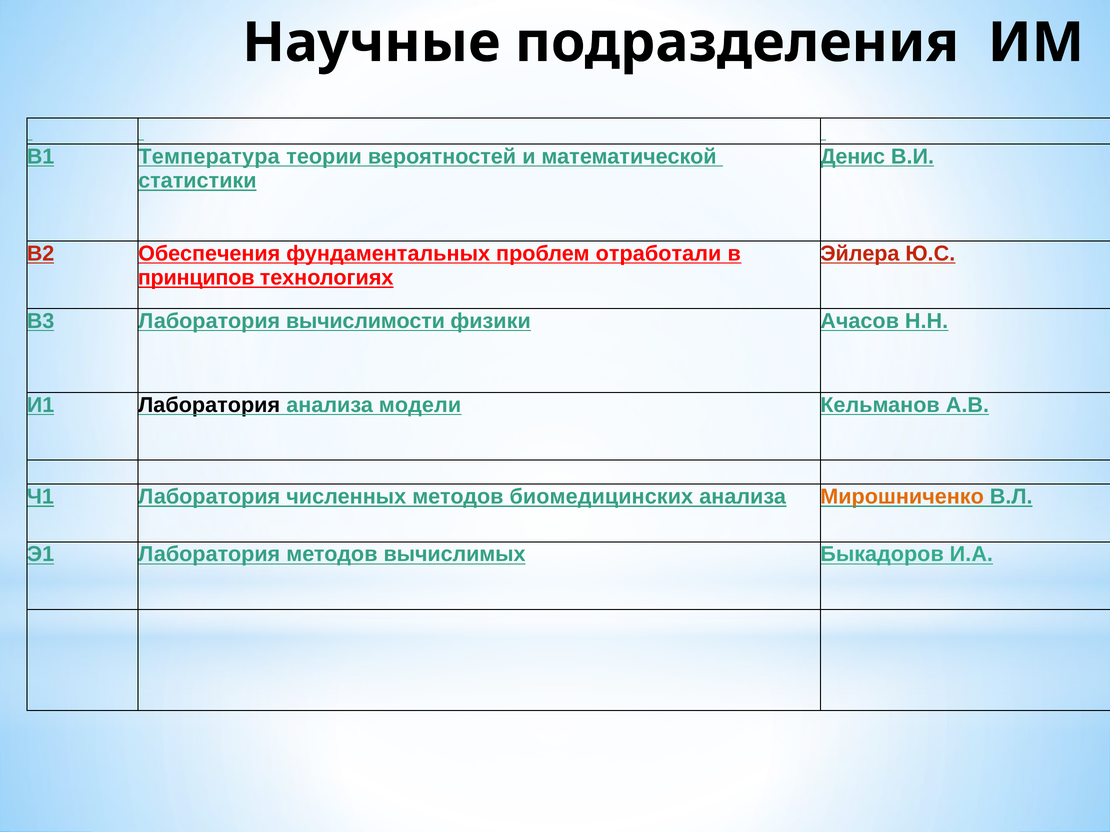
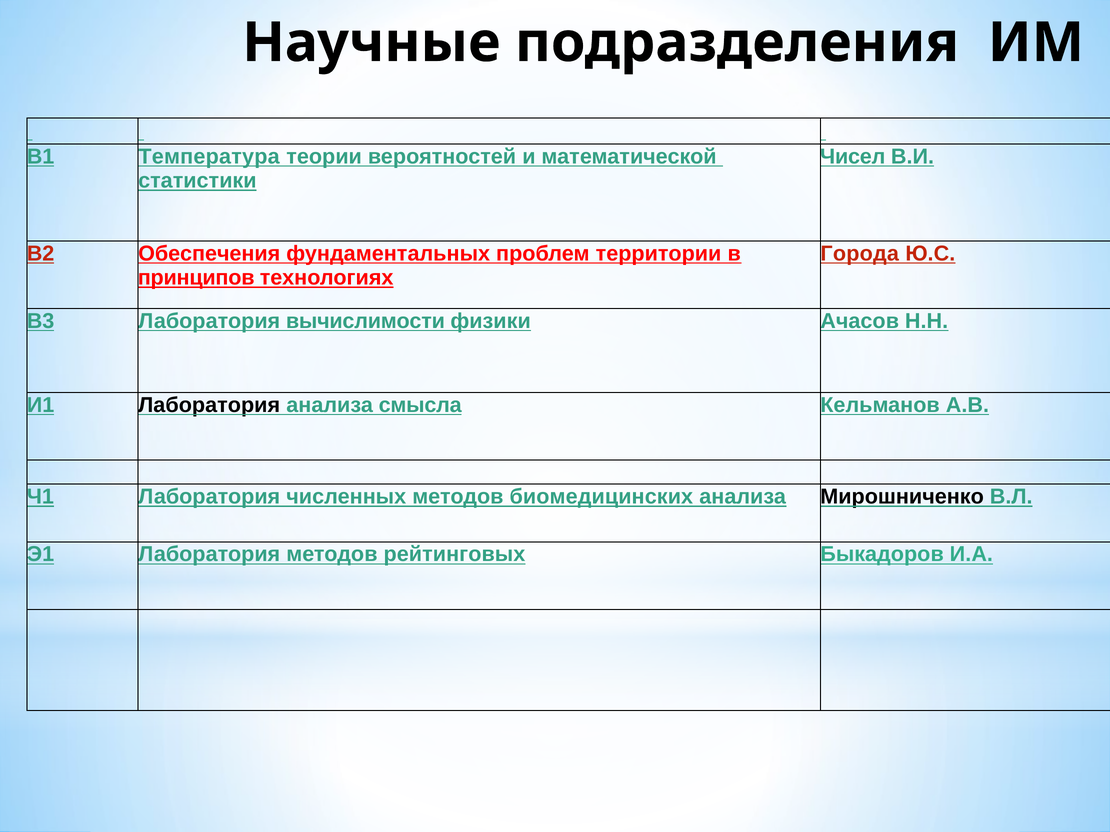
Денис: Денис -> Чисел (853, 157)
отработали: отработали -> территории (659, 254)
Эйлера: Эйлера -> Города (860, 254)
модели: модели -> смысла (420, 405)
Мирошниченко colour: orange -> black (902, 497)
вычислимых: вычислимых -> рейтинговых (454, 555)
